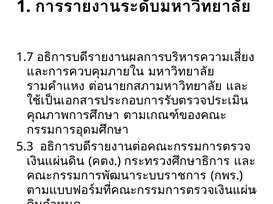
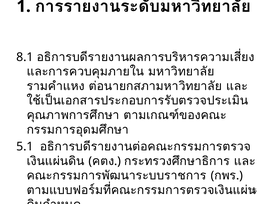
1.7: 1.7 -> 8.1 (25, 57)
5.3: 5.3 -> 5.1 (25, 147)
